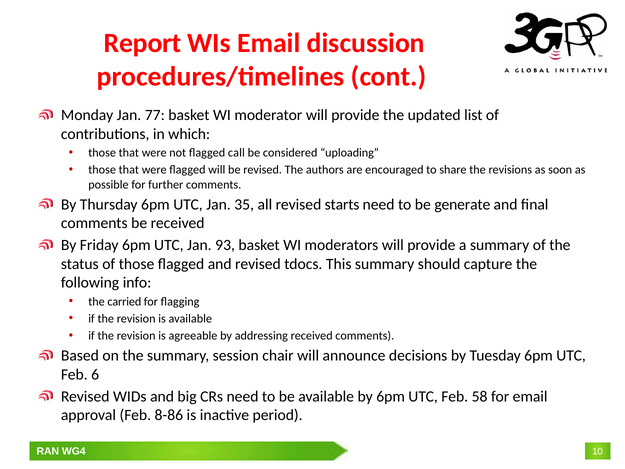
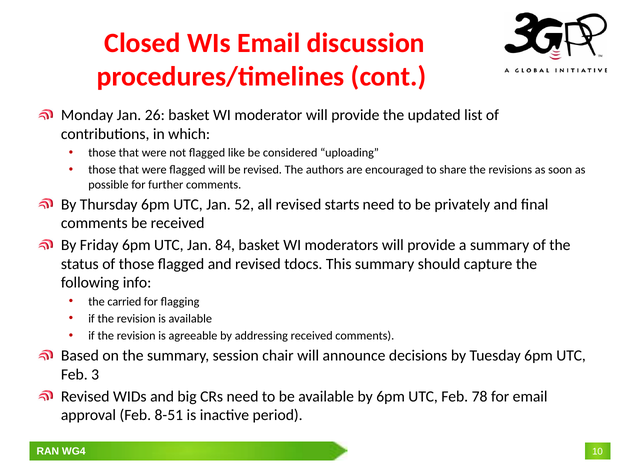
Report: Report -> Closed (143, 43)
77: 77 -> 26 (155, 115)
call: call -> like (236, 153)
35: 35 -> 52 (244, 204)
generate: generate -> privately (462, 204)
93: 93 -> 84 (225, 245)
6: 6 -> 3 (95, 374)
58: 58 -> 78 (480, 396)
8-86: 8-86 -> 8-51 (169, 415)
